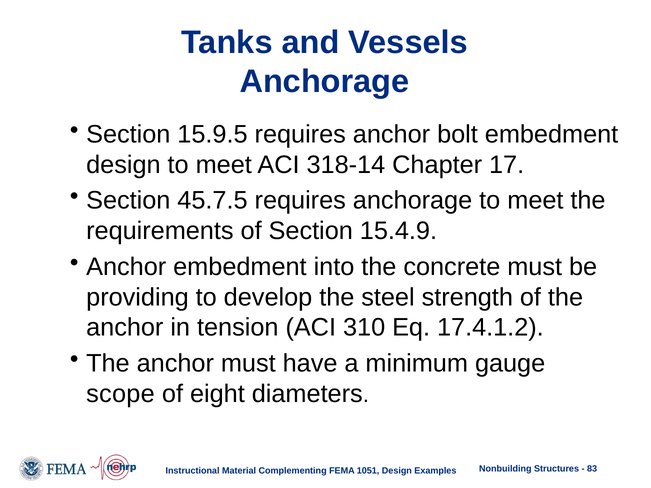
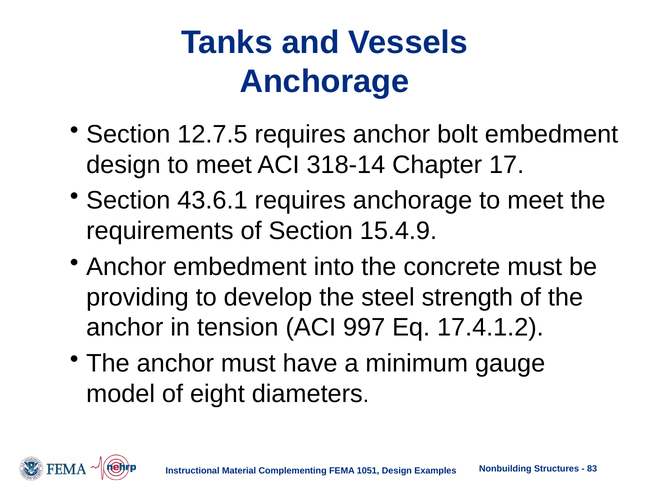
15.9.5: 15.9.5 -> 12.7.5 (213, 134)
45.7.5: 45.7.5 -> 43.6.1 (213, 201)
310: 310 -> 997 (364, 328)
scope: scope -> model (121, 394)
